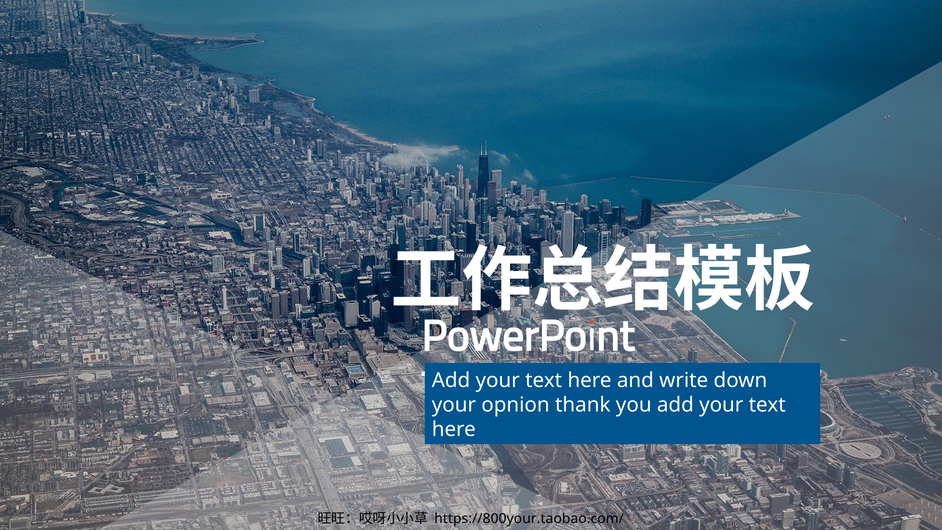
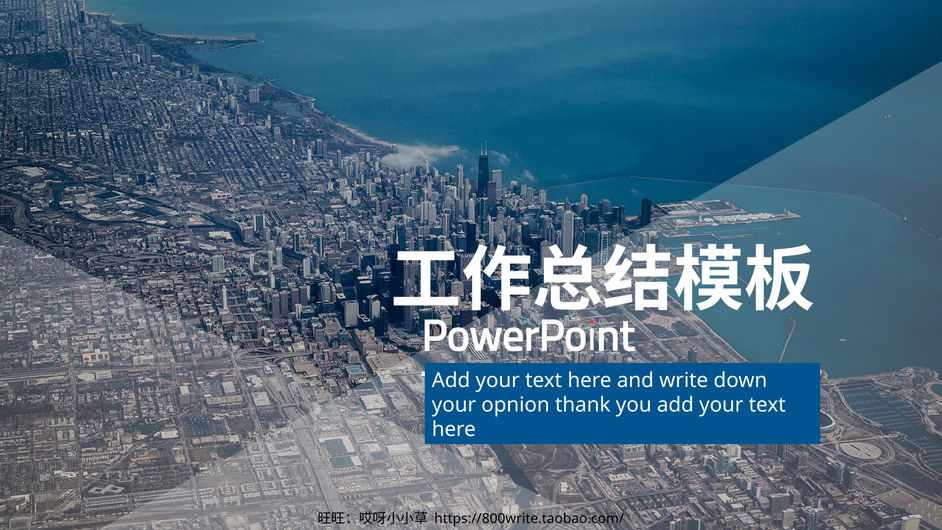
https://800your.taobao.com/: https://800your.taobao.com/ -> https://800write.taobao.com/ (529, 519)
